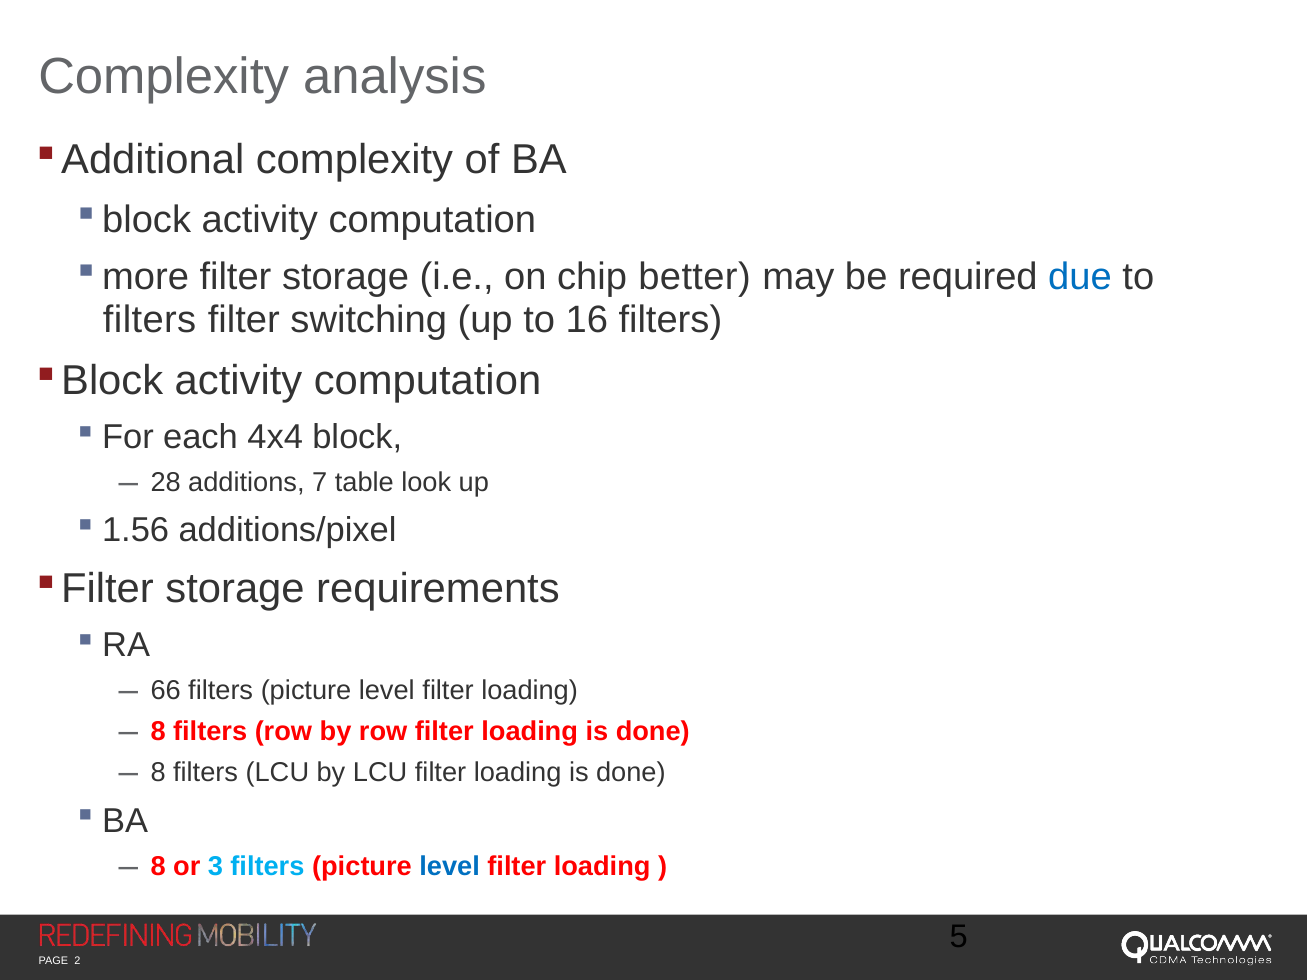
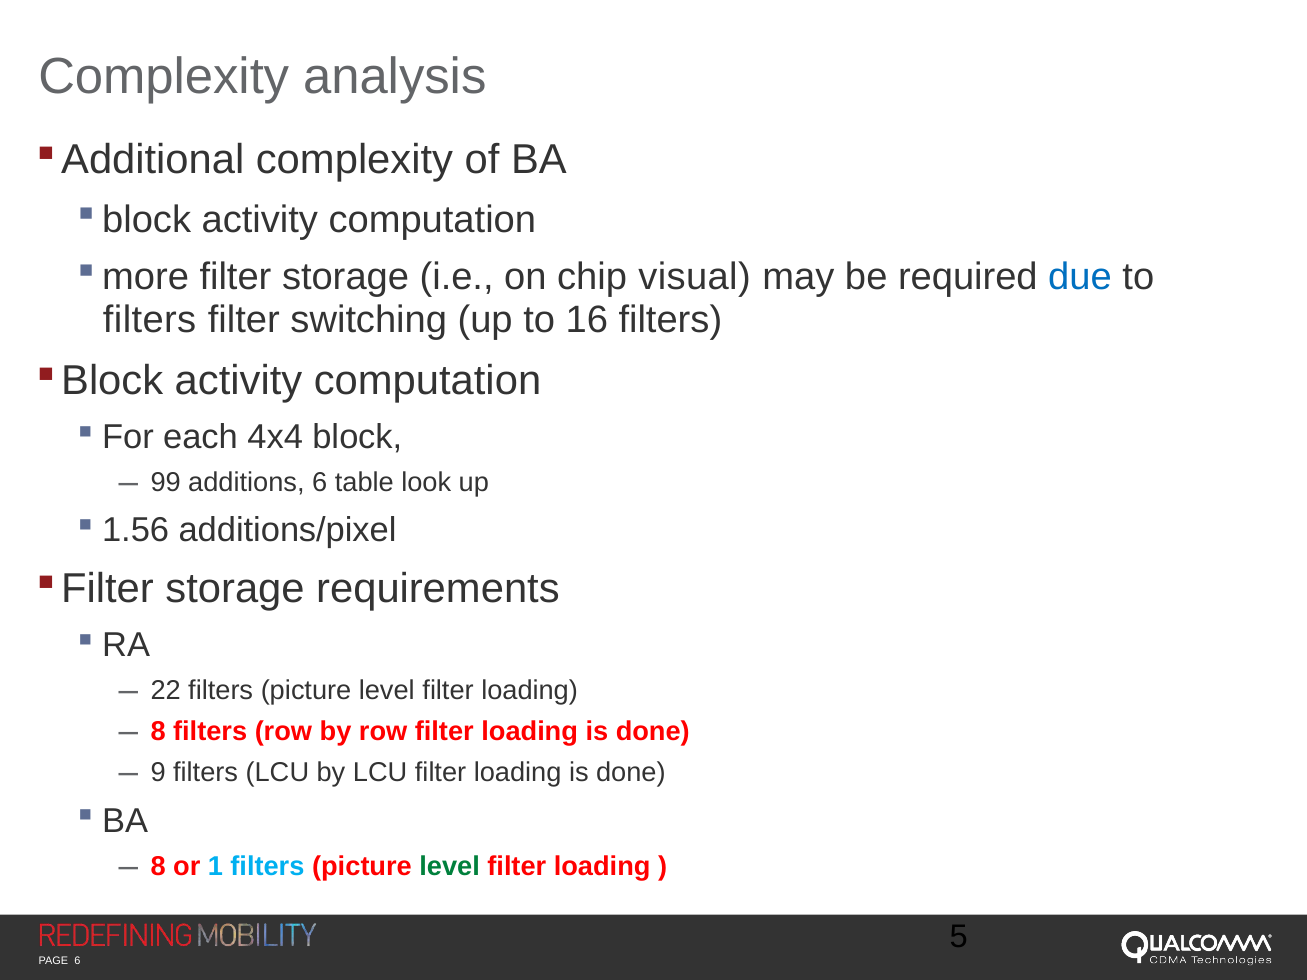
better: better -> visual (695, 277)
28: 28 -> 99 (166, 483)
additions 7: 7 -> 6 (320, 483)
66: 66 -> 22 (166, 691)
8: 8 -> 9 (158, 773)
3: 3 -> 1 (215, 866)
level colour: blue -> green (450, 866)
2: 2 -> 6 (77, 961)
